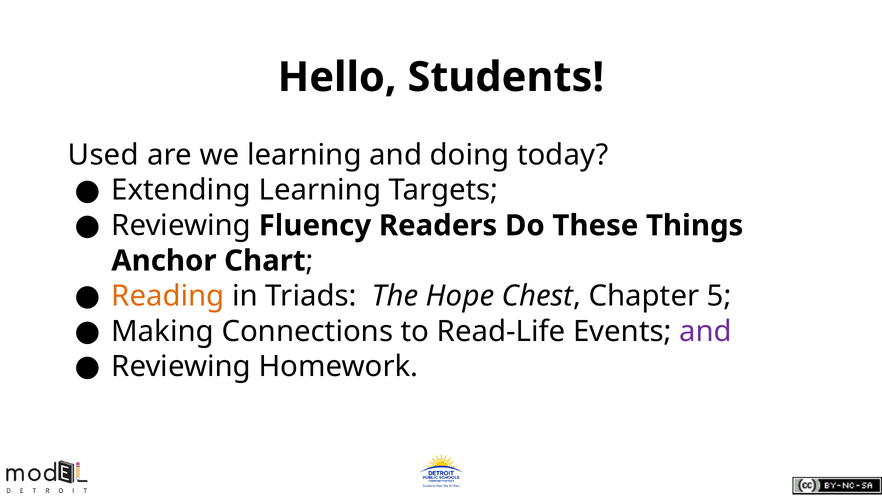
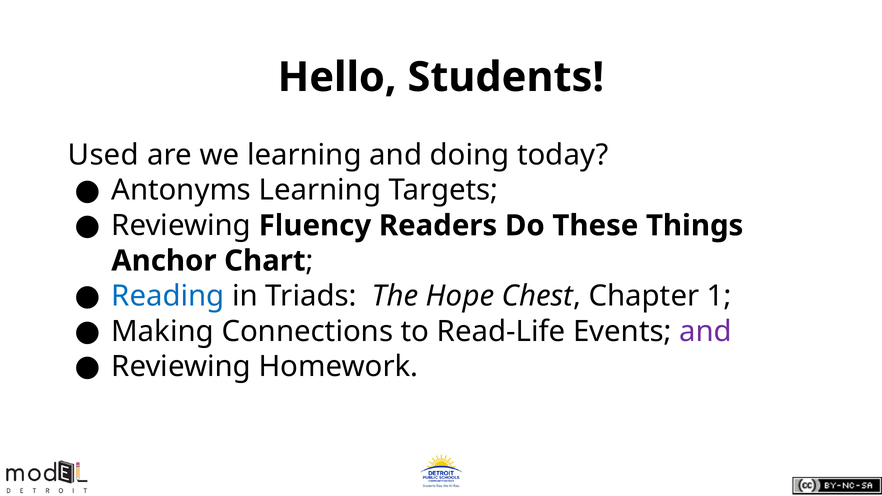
Extending: Extending -> Antonyms (181, 190)
Reading colour: orange -> blue (168, 296)
5: 5 -> 1 (719, 296)
